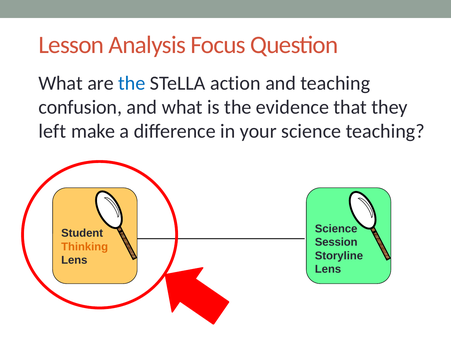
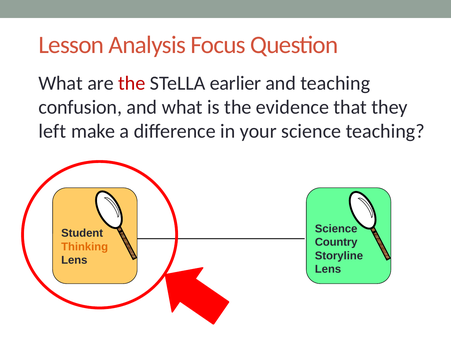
the colour: blue -> red (132, 83)
action: action -> earlier (236, 83)
Session: Session -> Country (336, 242)
